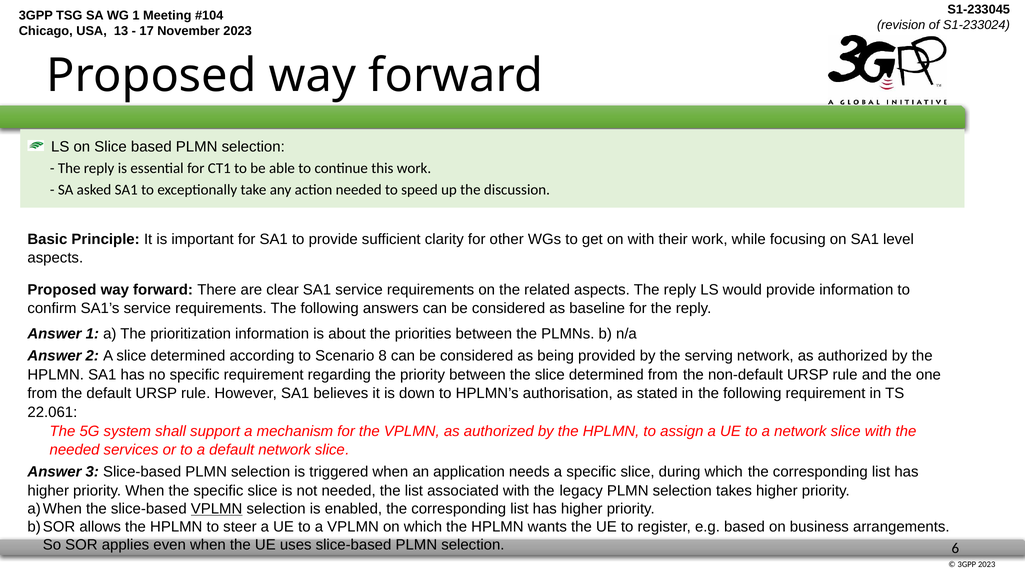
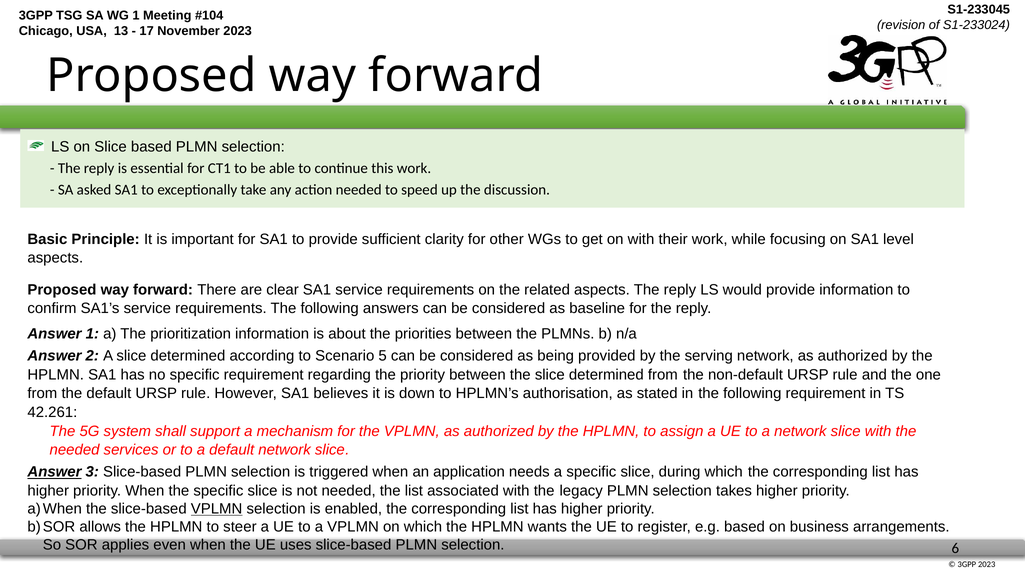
8: 8 -> 5 (383, 356)
22.061: 22.061 -> 42.261 (52, 412)
Answer underline: none -> present (54, 472)
